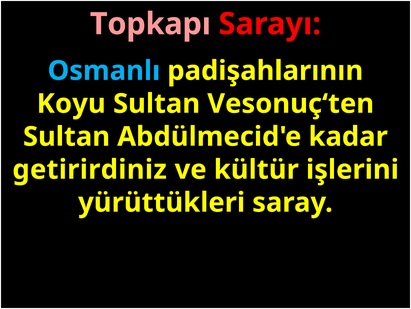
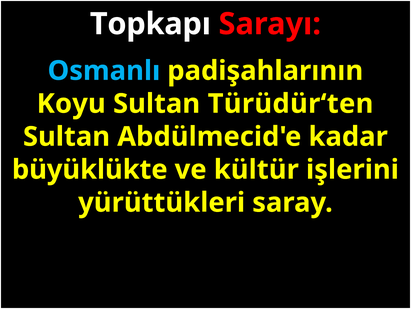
Topkapı colour: pink -> white (150, 24)
Vesonuç‘ten: Vesonuç‘ten -> Türüdür‘ten (291, 103)
getirirdiniz: getirirdiniz -> büyüklükte (90, 169)
